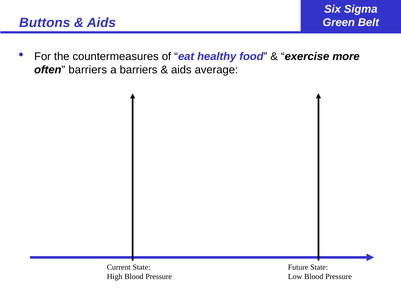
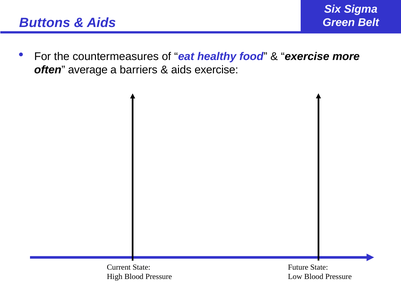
often barriers: barriers -> average (88, 70)
aids average: average -> exercise (216, 70)
